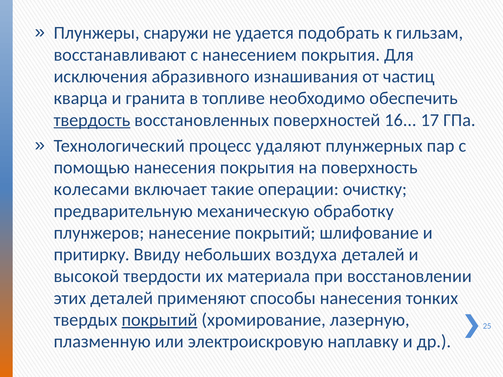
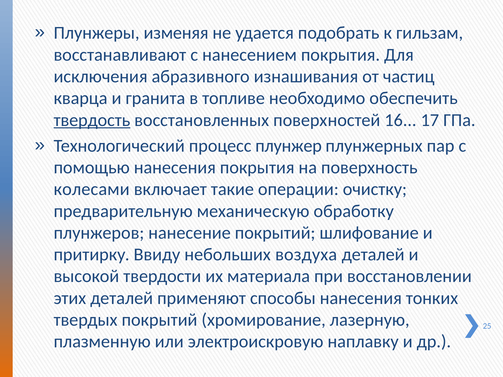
снаружи: снаружи -> изменяя (176, 33)
удаляют: удаляют -> плунжер (289, 146)
покрытий underline: present -> none (159, 320)
